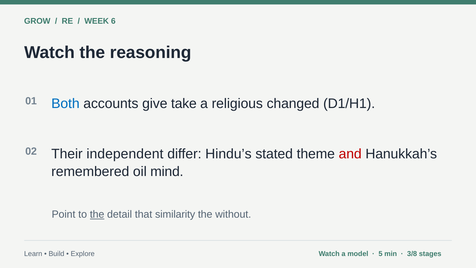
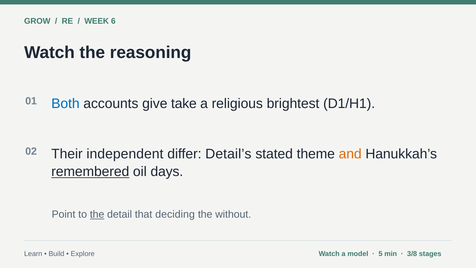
changed: changed -> brightest (293, 103)
Hindu’s: Hindu’s -> Detail’s (228, 154)
and colour: red -> orange (350, 154)
remembered underline: none -> present (90, 172)
mind: mind -> days (167, 172)
similarity: similarity -> deciding (175, 214)
